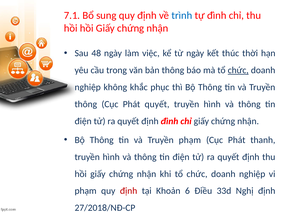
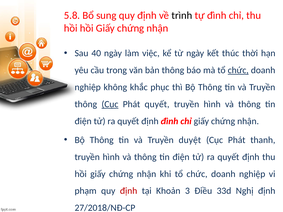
7.1: 7.1 -> 5.8 (72, 15)
trình colour: blue -> black (182, 15)
48: 48 -> 40 (96, 53)
Cục underline: none -> present (110, 104)
Truyền phạm: phạm -> duyệt (190, 140)
6: 6 -> 3 (187, 191)
